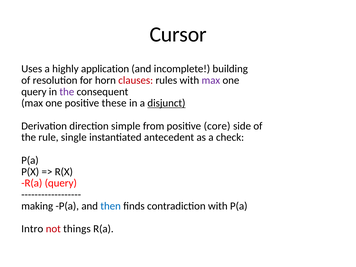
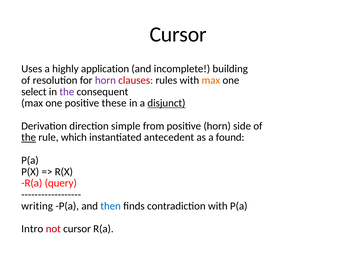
horn colour: black -> purple (105, 80)
max colour: purple -> orange (211, 80)
query: query -> select (34, 92)
positive core: core -> horn (217, 126)
the underline: none -> present (29, 137)
single: single -> which (74, 137)
check: check -> found (230, 137)
making: making -> writing (37, 206)
not things: things -> cursor (77, 229)
